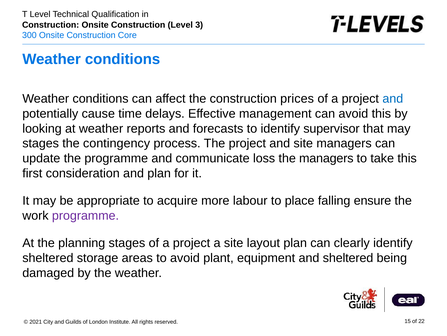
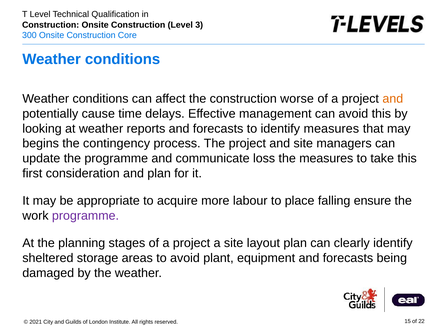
prices: prices -> worse (297, 99)
and colour: blue -> orange (393, 99)
identify supervisor: supervisor -> measures (331, 128)
stages: stages -> begins (41, 143)
the managers: managers -> measures (326, 158)
equipment and sheltered: sheltered -> forecasts (348, 258)
